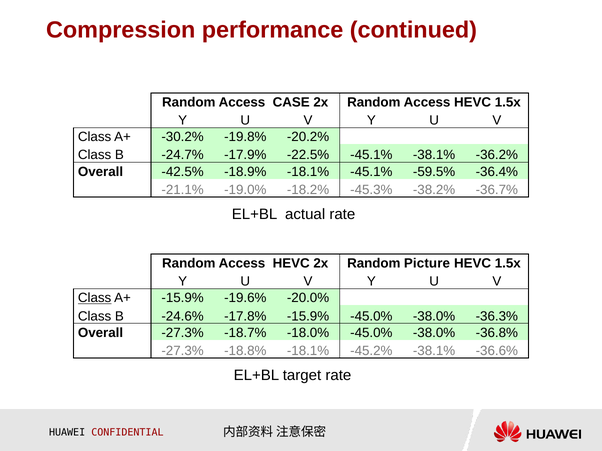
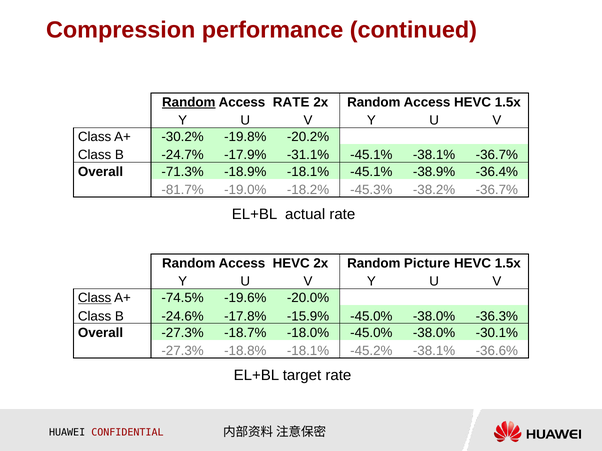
Random underline: none -> present (189, 102)
Access CASE: CASE -> RATE (291, 102)
-22.5%: -22.5% -> -31.1% (308, 155)
-38.1% -36.2%: -36.2% -> -36.7% (497, 155)
-42.5%: -42.5% -> -71.3% (183, 172)
-59.5%: -59.5% -> -38.9% (434, 172)
-21.1%: -21.1% -> -81.7% (183, 190)
A+ -15.9%: -15.9% -> -74.5% (183, 298)
-36.8%: -36.8% -> -30.1% (497, 333)
